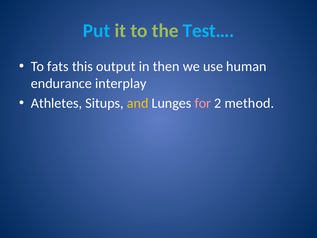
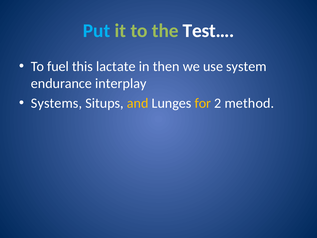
Test… colour: light blue -> white (209, 31)
fats: fats -> fuel (58, 67)
output: output -> lactate (116, 67)
human: human -> system (246, 67)
Athletes: Athletes -> Systems (57, 103)
for colour: pink -> yellow (203, 103)
